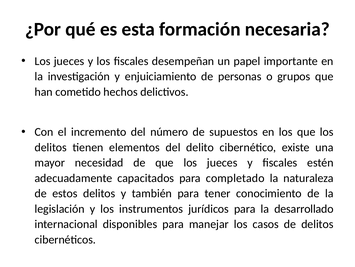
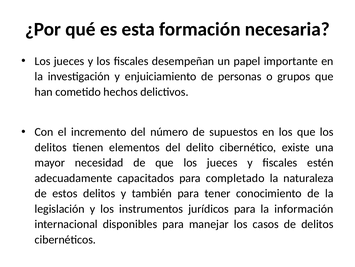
desarrollado: desarrollado -> información (304, 208)
